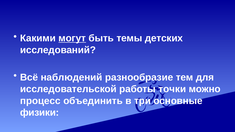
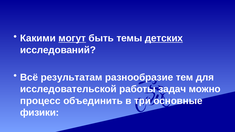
детских underline: none -> present (164, 38)
наблюдений: наблюдений -> результатам (72, 77)
точки: точки -> задач (172, 89)
